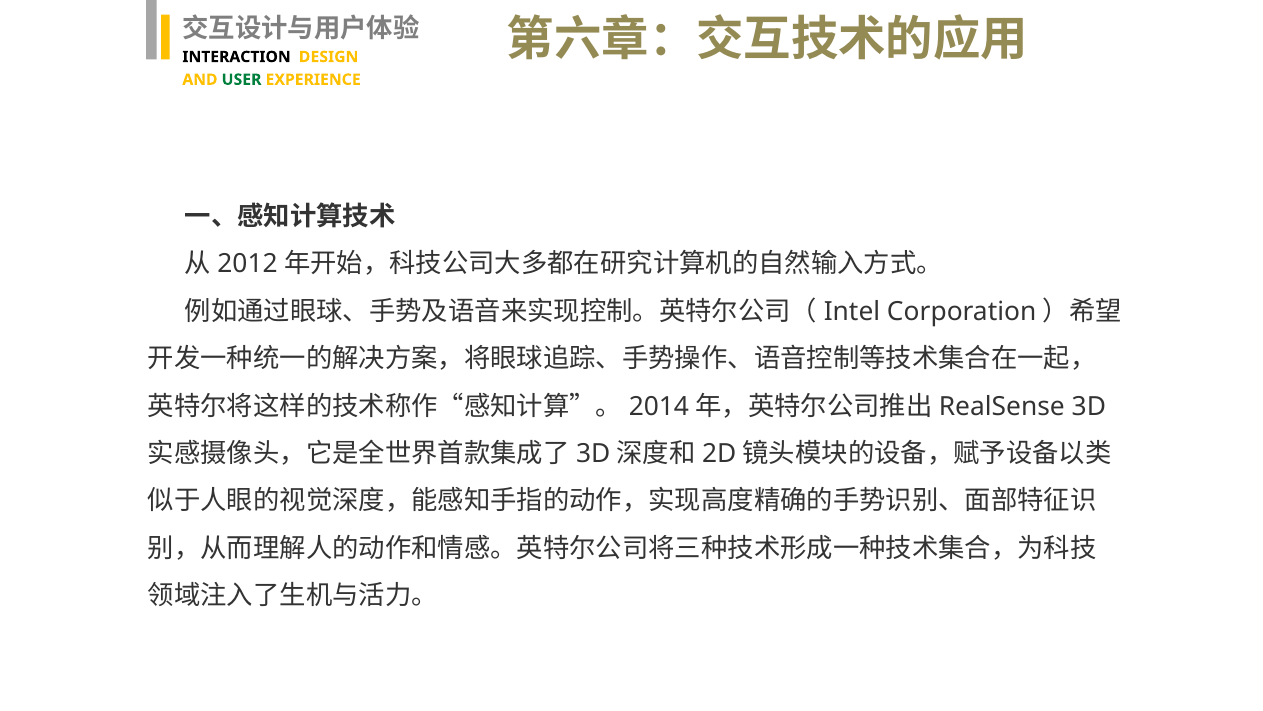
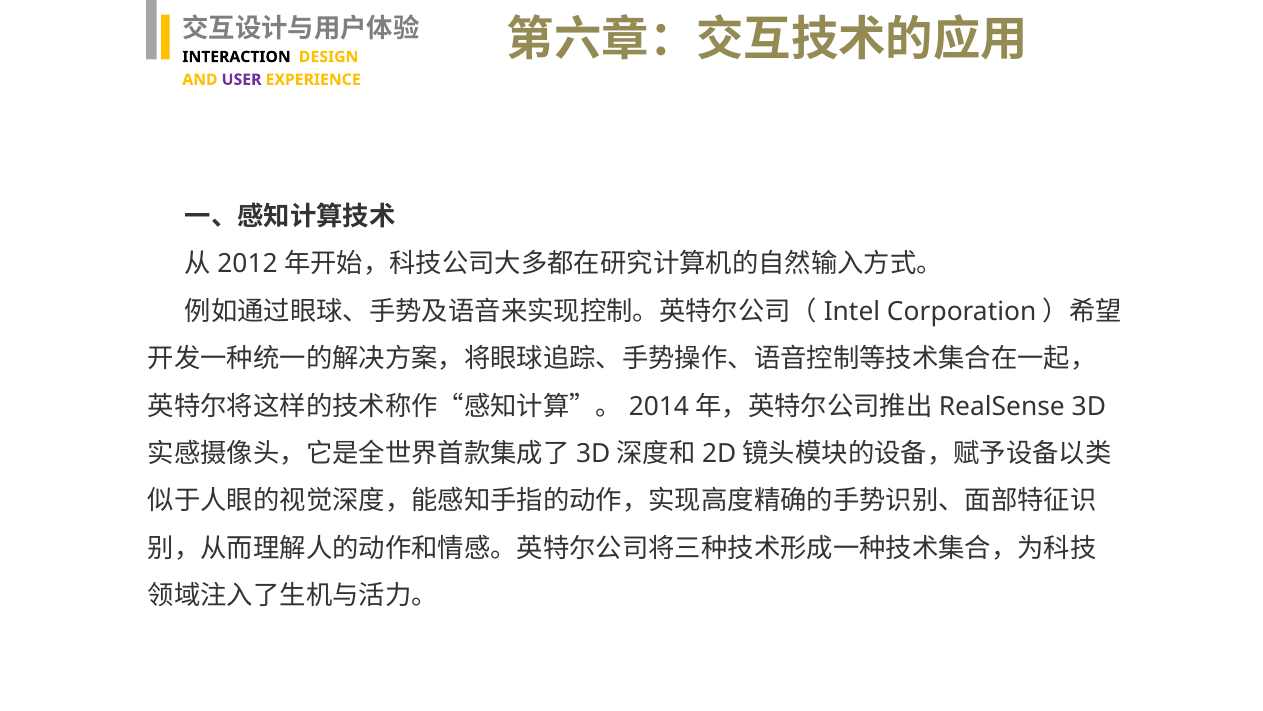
USER colour: green -> purple (242, 80)
